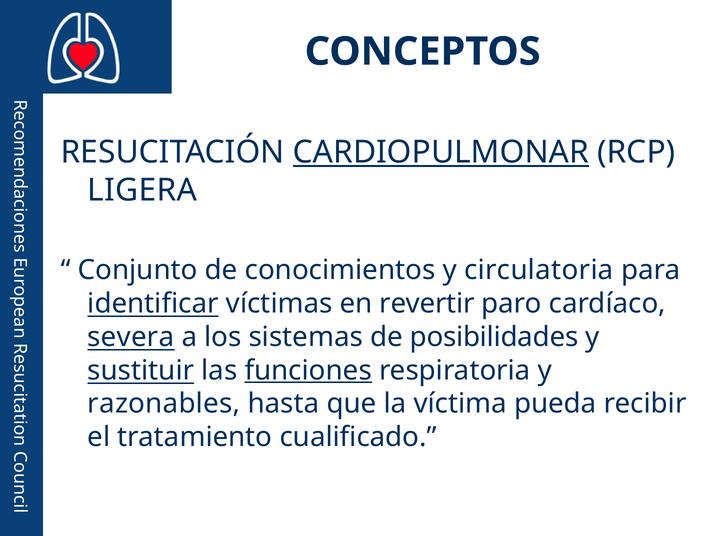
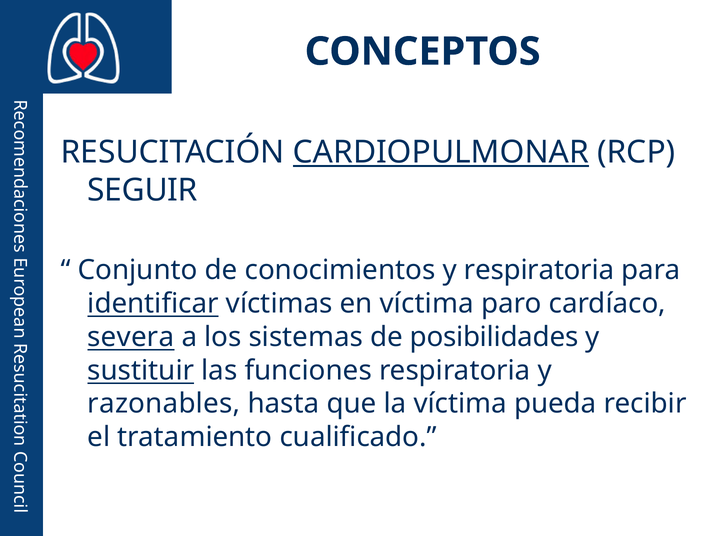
LIGERA: LIGERA -> SEGUIR (142, 190)
y circulatoria: circulatoria -> respiratoria (539, 270)
en revertir: revertir -> víctima (427, 304)
funciones underline: present -> none (308, 371)
